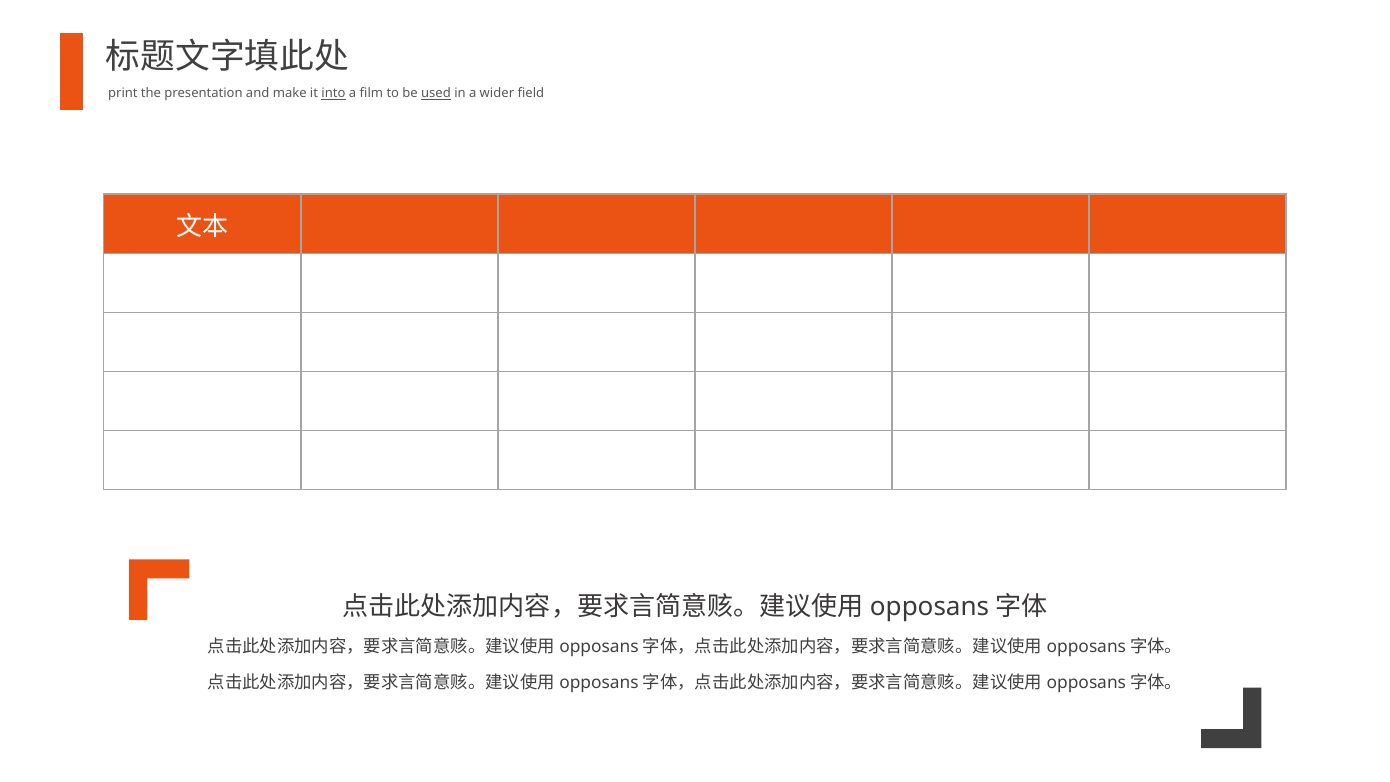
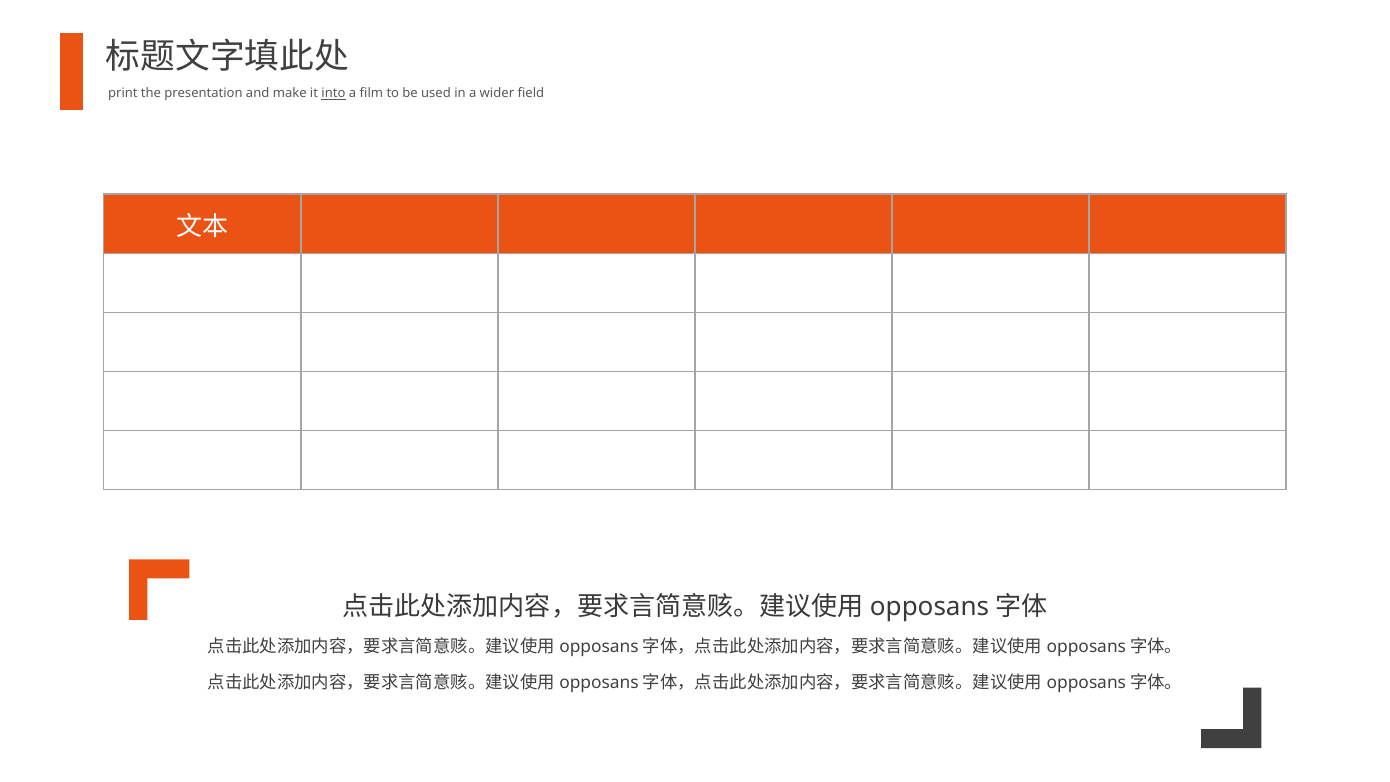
used underline: present -> none (436, 94)
